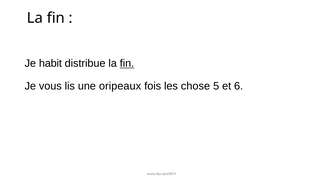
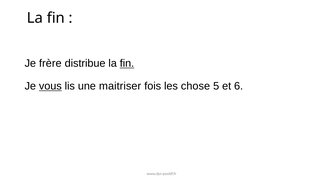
habit: habit -> frère (50, 63)
vous underline: none -> present (50, 86)
oripeaux: oripeaux -> maitriser (120, 86)
